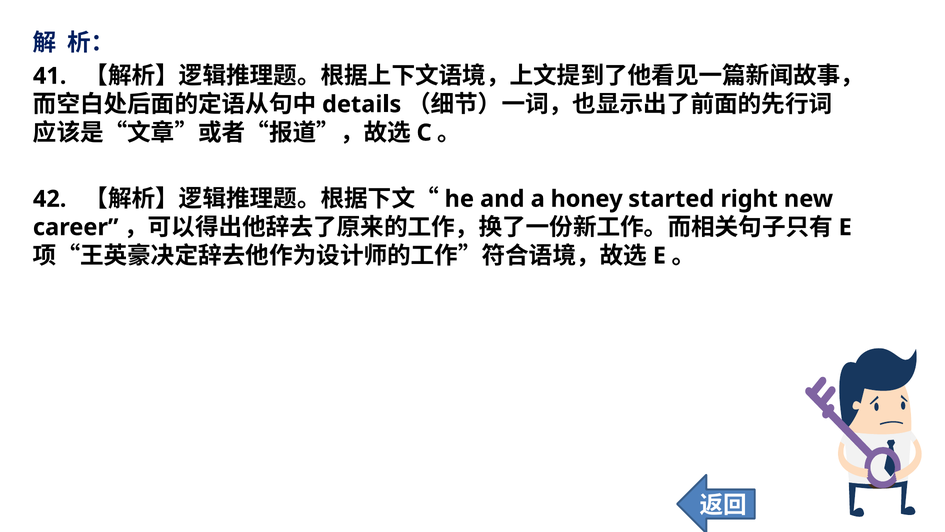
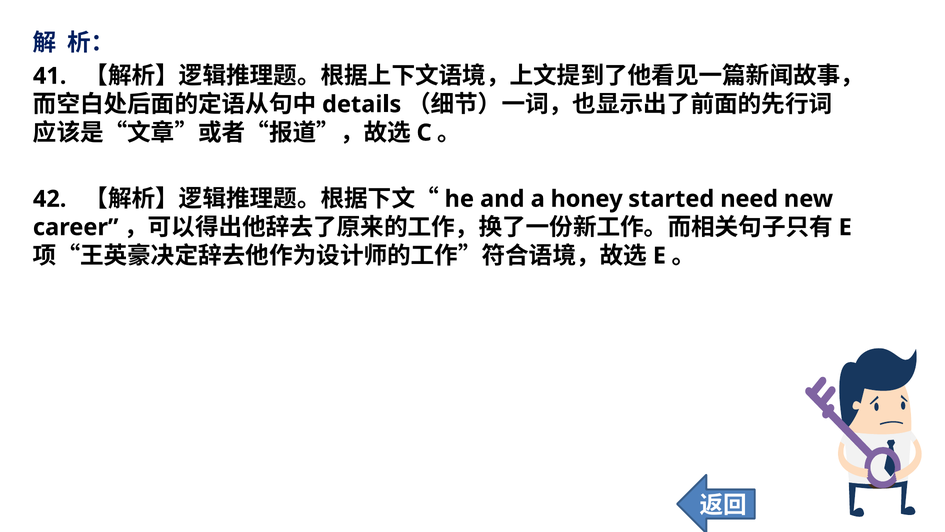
right: right -> need (749, 199)
